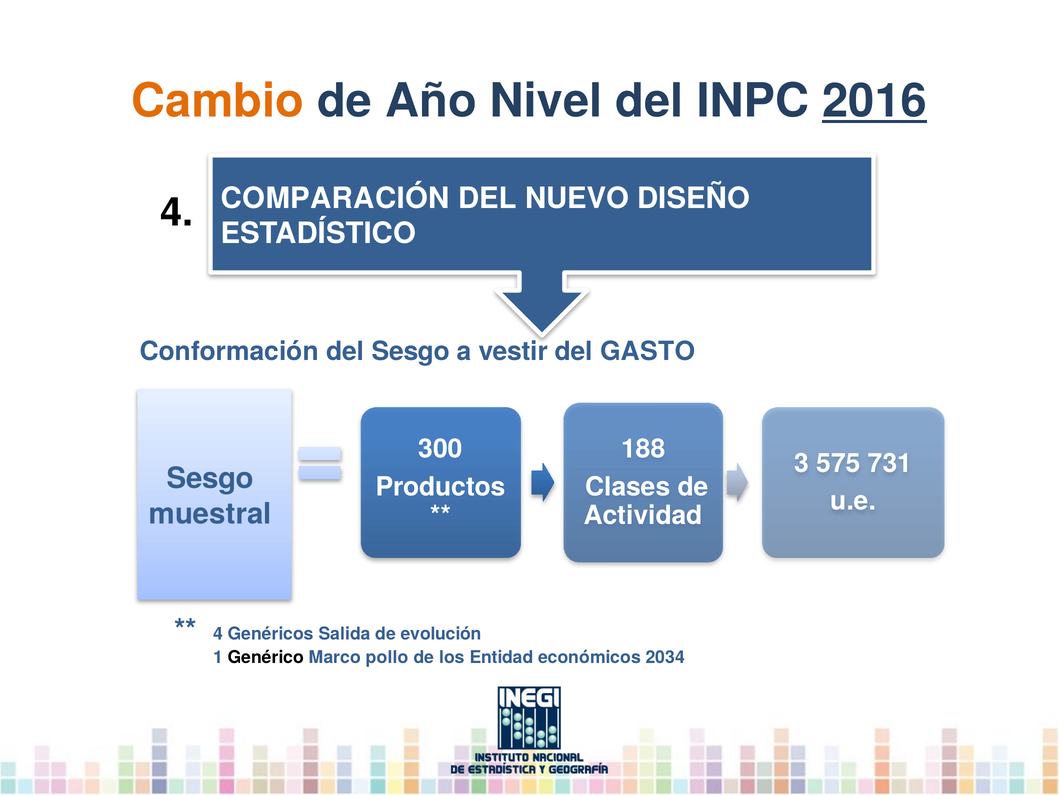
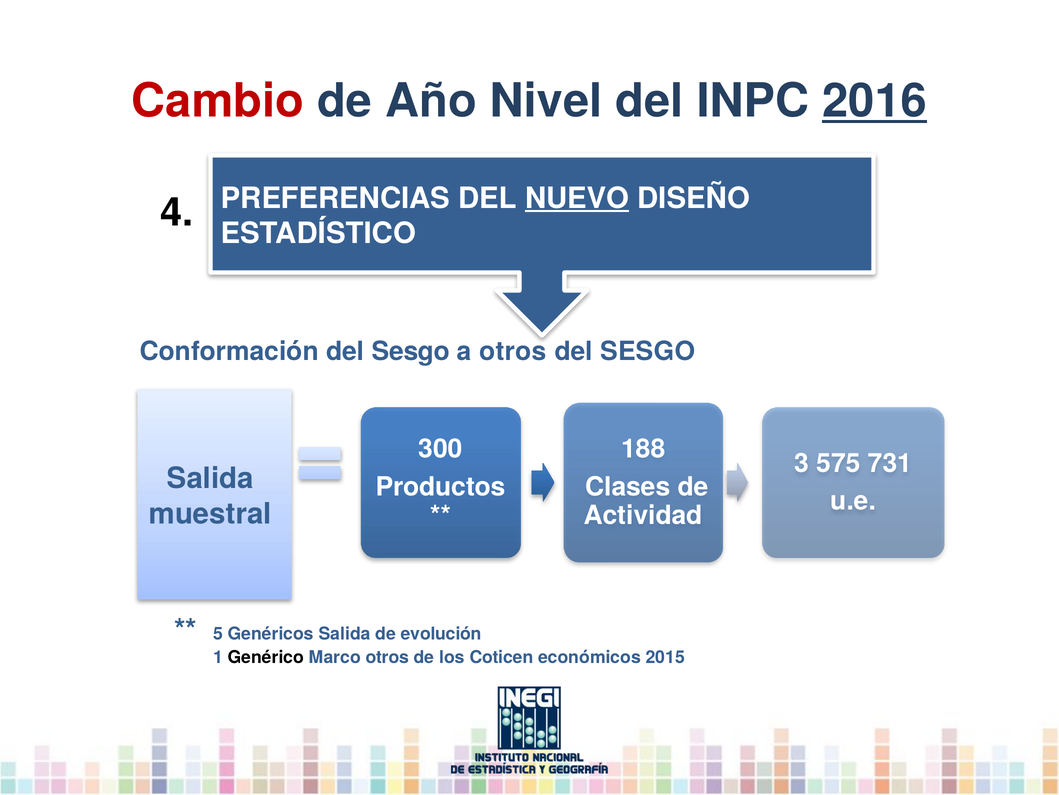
Cambio colour: orange -> red (218, 101)
COMPARACIÓN: COMPARACIÓN -> PREFERENCIAS (335, 198)
NUEVO underline: none -> present (577, 198)
a vestir: vestir -> otros (513, 351)
GASTO: GASTO -> SESGO (648, 351)
Sesgo: Sesgo -> Salida (210, 478)
4: 4 -> 5 (218, 633)
Marco pollo: pollo -> otros (387, 657)
Entidad: Entidad -> Coticen (501, 657)
2034: 2034 -> 2015 (665, 657)
